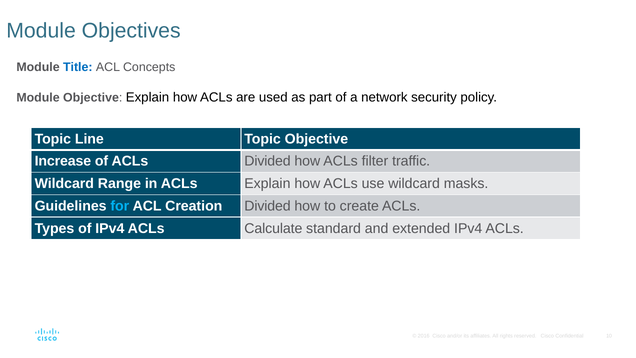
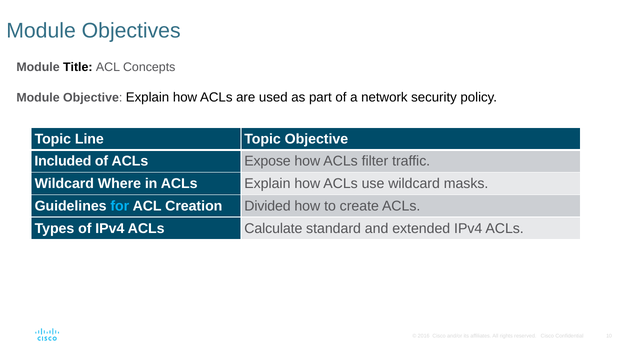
Title colour: blue -> black (78, 67)
Increase: Increase -> Included (63, 161)
ACLs Divided: Divided -> Expose (267, 161)
Range: Range -> Where (119, 184)
